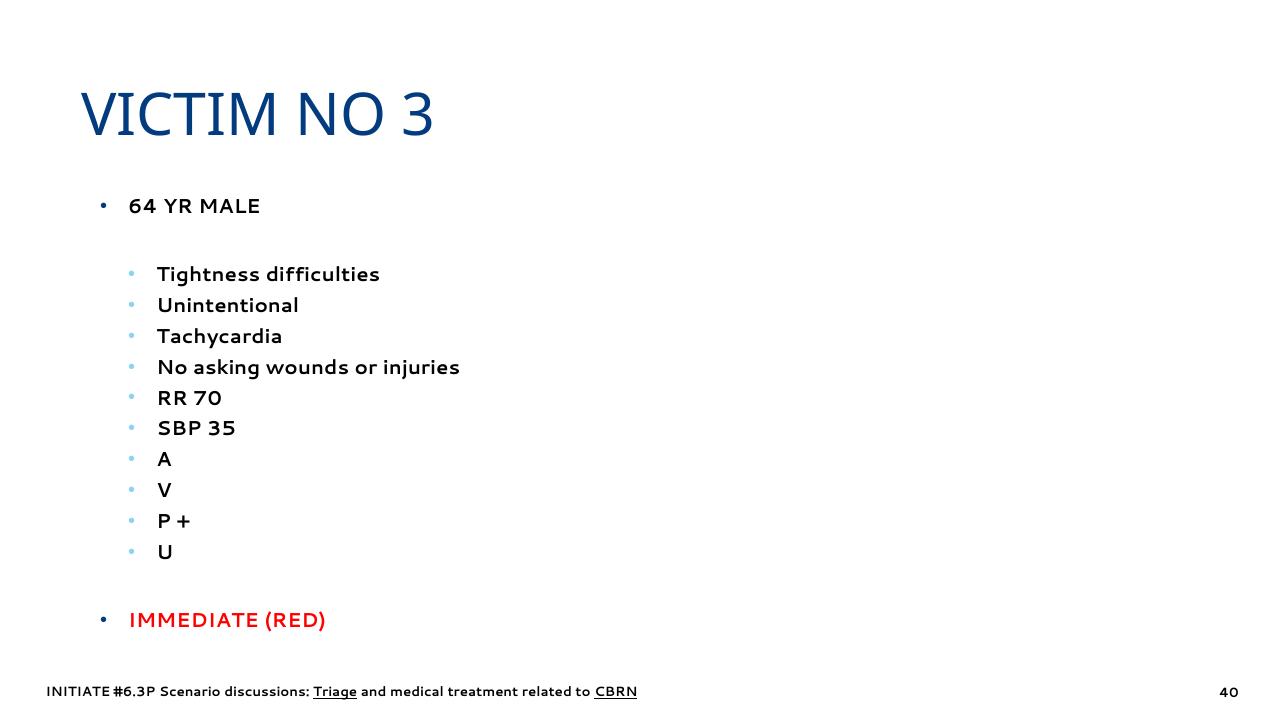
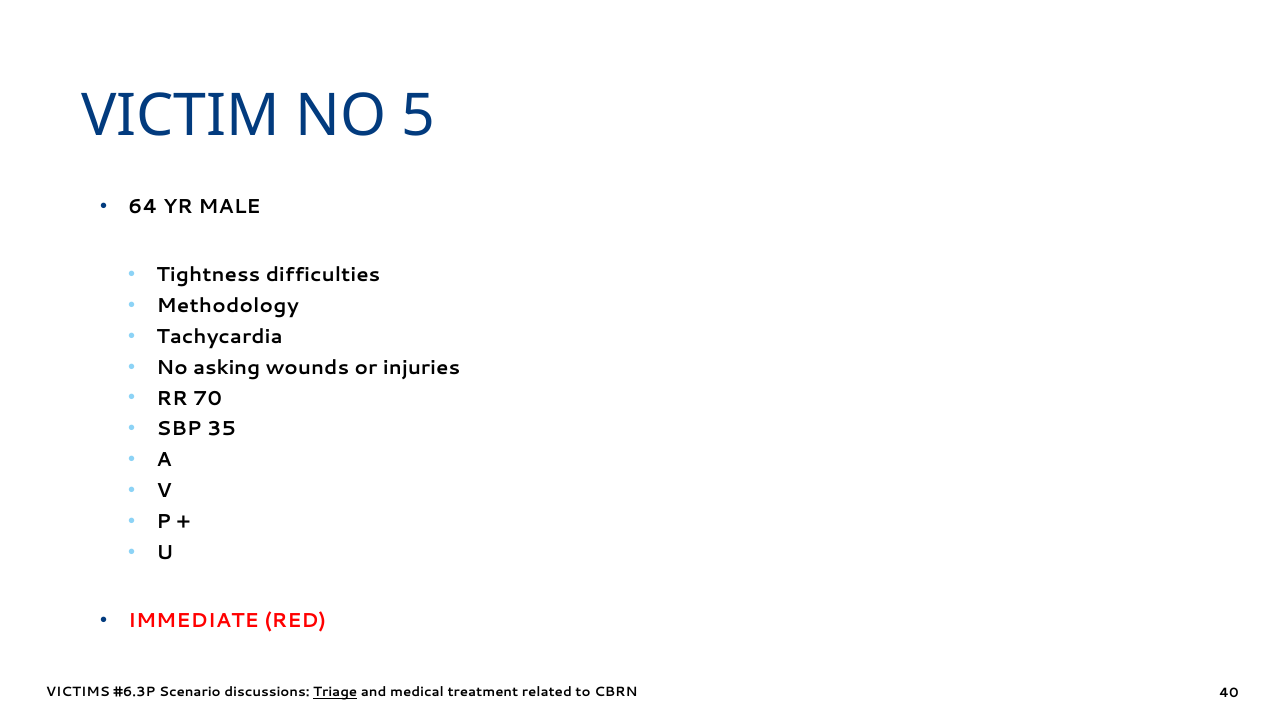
3: 3 -> 5 (419, 116)
Unintentional: Unintentional -> Methodology (228, 306)
INITIATE: INITIATE -> VICTIMS (78, 693)
CBRN underline: present -> none (616, 693)
